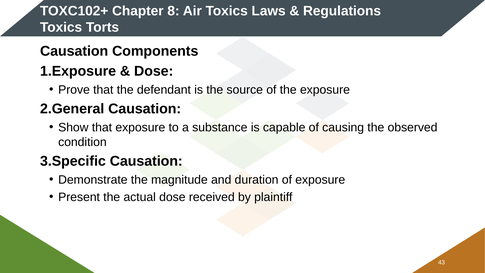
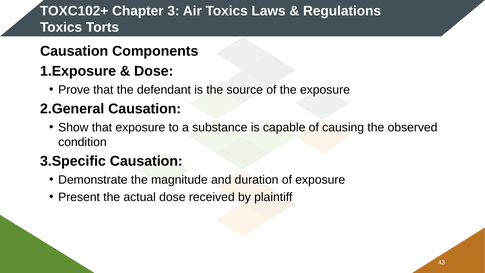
8: 8 -> 3 (173, 11)
